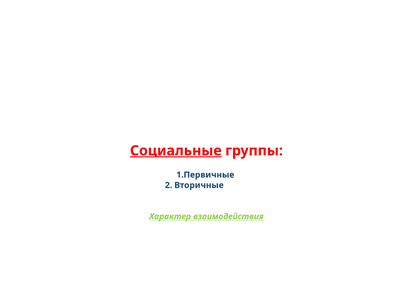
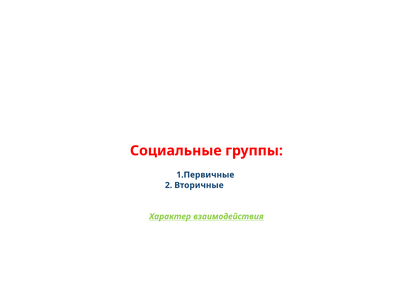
Социальные underline: present -> none (176, 151)
